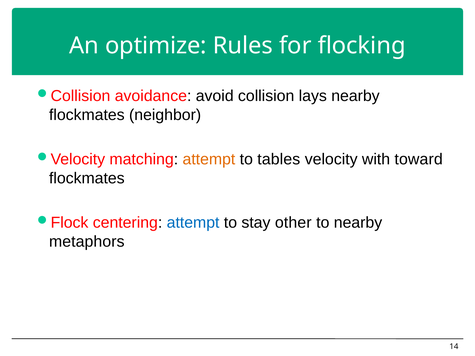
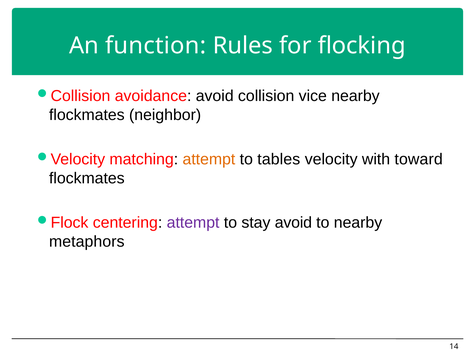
optimize: optimize -> function (156, 46)
lays: lays -> vice (313, 96)
attempt colour: blue -> purple (193, 223)
stay other: other -> avoid (293, 223)
